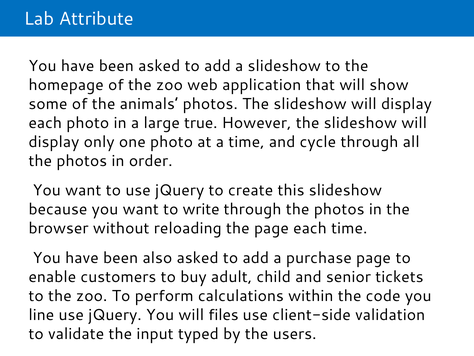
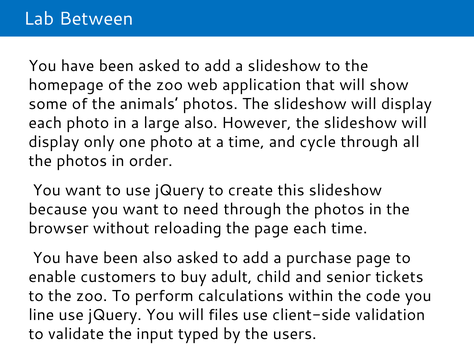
Attribute: Attribute -> Between (96, 19)
large true: true -> also (201, 123)
write: write -> need (201, 209)
